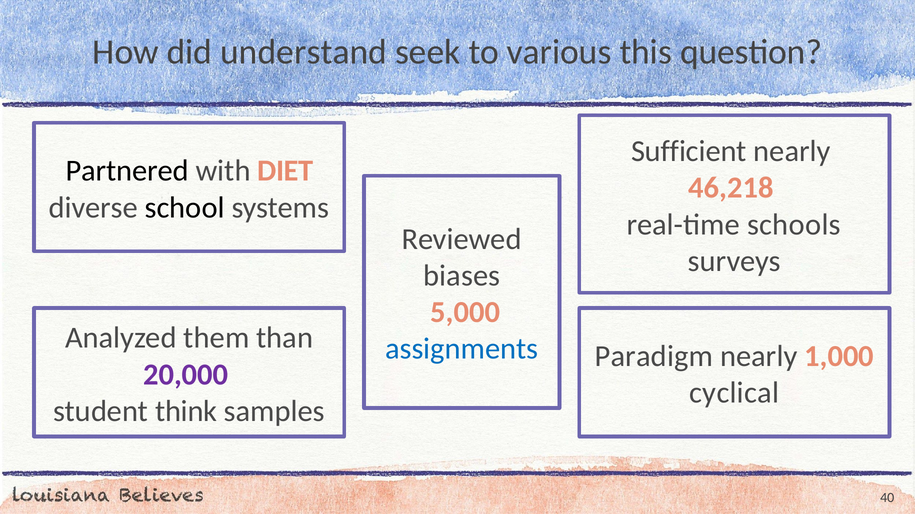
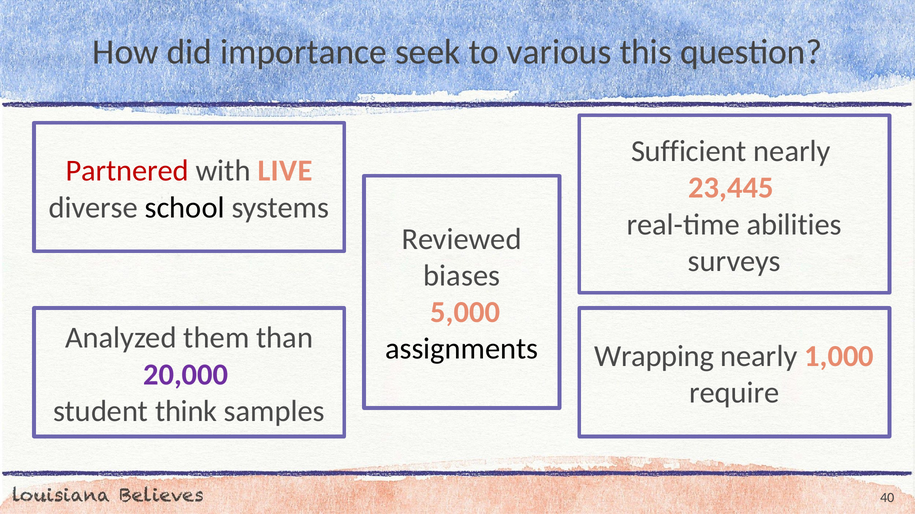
understand: understand -> importance (304, 52)
Partnered colour: black -> red (127, 171)
DIET: DIET -> LIVE (285, 171)
46,218: 46,218 -> 23,445 (731, 188)
schools: schools -> abilities (794, 225)
assignments colour: blue -> black (462, 349)
Paradigm: Paradigm -> Wrapping (654, 357)
cyclical: cyclical -> require (734, 393)
